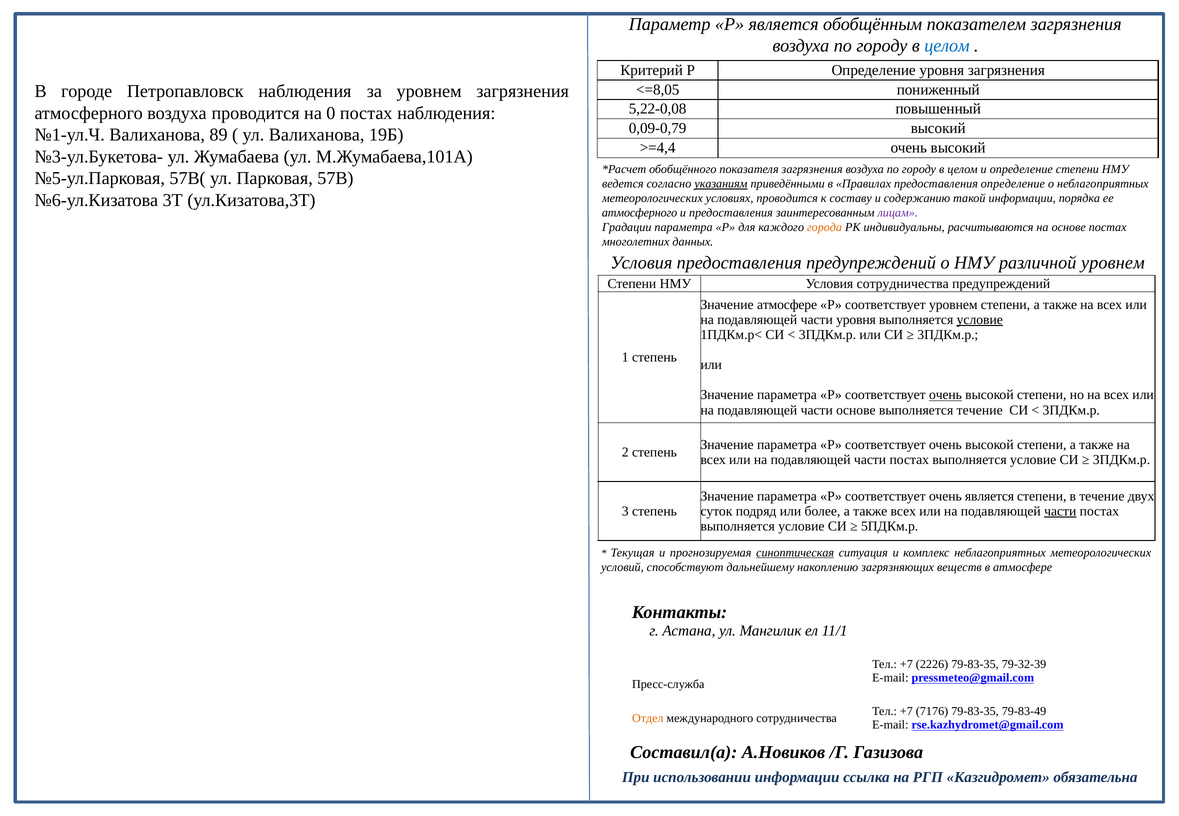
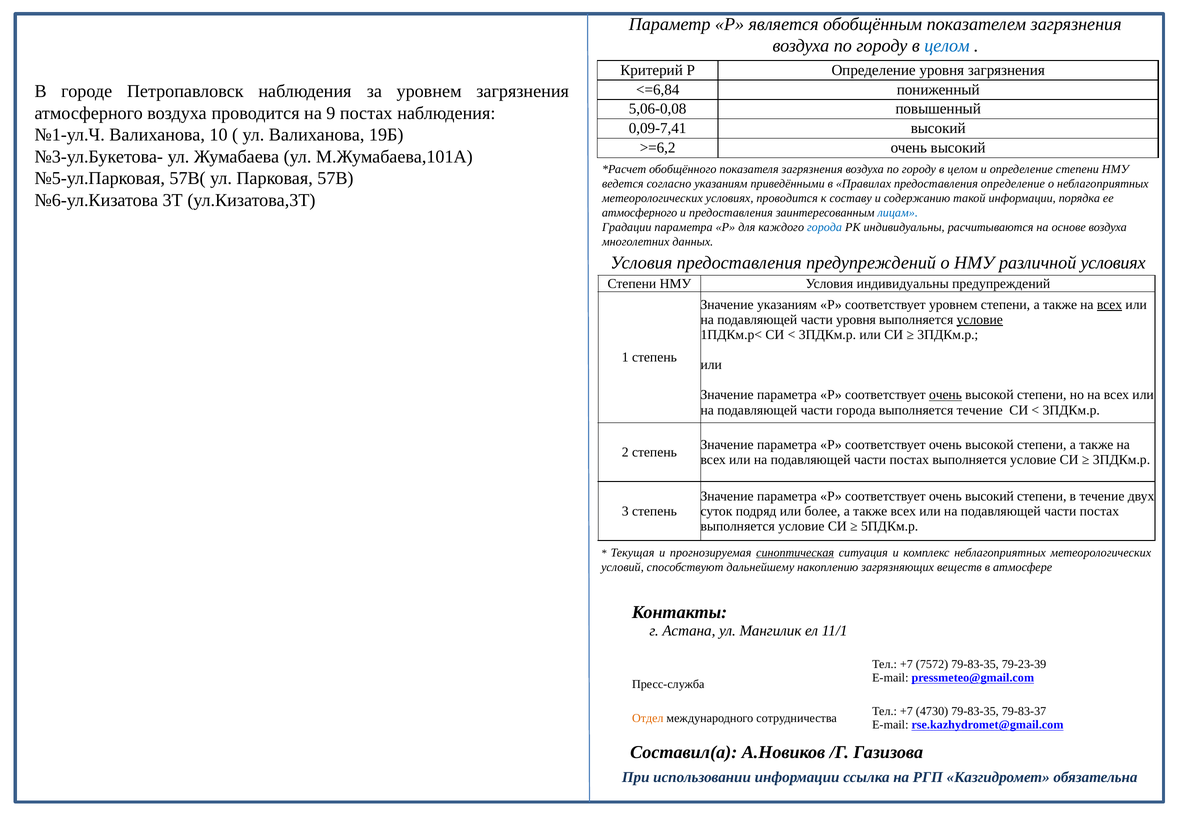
<=8,05: <=8,05 -> <=6,84 (658, 90)
5,22-0,08: 5,22-0,08 -> 5,06-0,08 (658, 109)
0: 0 -> 9 (331, 113)
0,09-0,79: 0,09-0,79 -> 0,09-7,41 (658, 128)
89: 89 -> 10 (219, 135)
>=4,4: >=4,4 -> >=6,2 (658, 148)
указаниям underline: present -> none (721, 184)
лицам colour: purple -> blue (898, 213)
города colour: orange -> blue (824, 227)
основе постах: постах -> воздуха (1108, 227)
различной уровнем: уровнем -> условиях (1113, 263)
Условия сотрудничества: сотрудничества -> индивидуальны (903, 284)
Значение атмосфере: атмосфере -> указаниям (787, 305)
всех underline: none -> present (1110, 305)
части основе: основе -> города (856, 410)
соответствует очень является: является -> высокий (990, 496)
части underline: present -> none (1060, 511)
2226: 2226 -> 7572 (932, 664)
79-32-39: 79-32-39 -> 79-23-39 (1024, 664)
7176: 7176 -> 4730 (932, 712)
79-83-49: 79-83-49 -> 79-83-37 (1024, 712)
